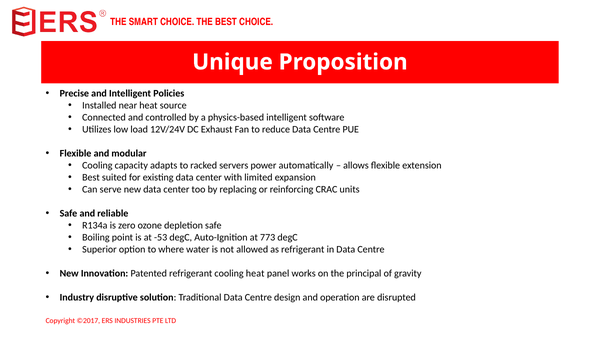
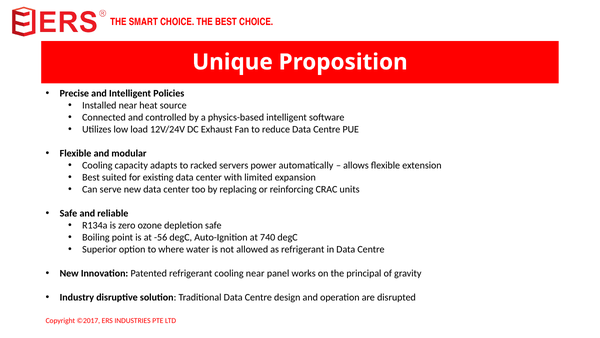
-53: -53 -> -56 (161, 237)
773: 773 -> 740 (268, 237)
cooling heat: heat -> near (255, 273)
